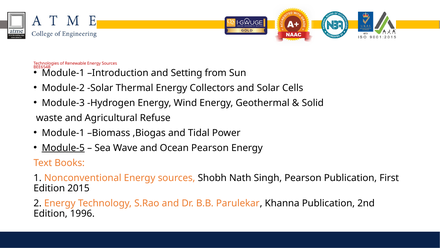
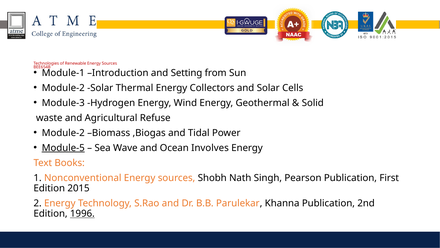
Module-1: Module-1 -> Module-2 (63, 133)
Ocean Pearson: Pearson -> Involves (210, 148)
1996 underline: none -> present (82, 213)
